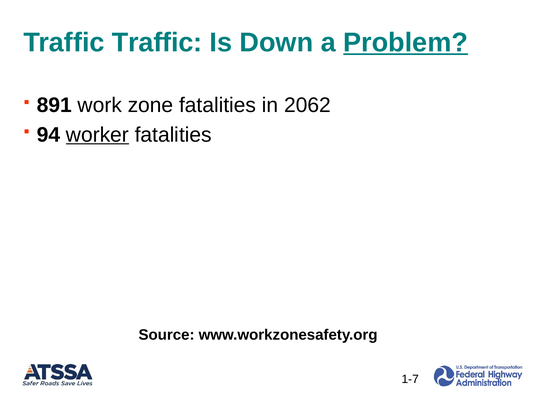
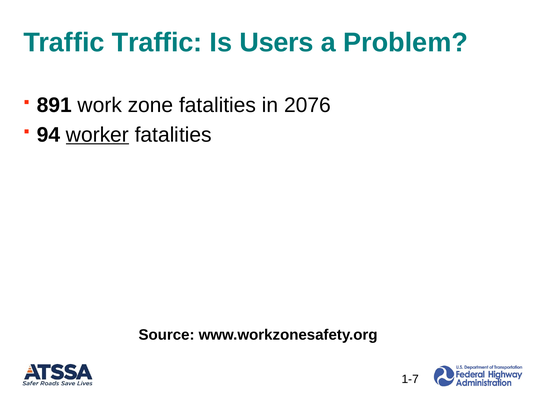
Down: Down -> Users (277, 42)
Problem underline: present -> none (406, 42)
2062: 2062 -> 2076 (307, 105)
